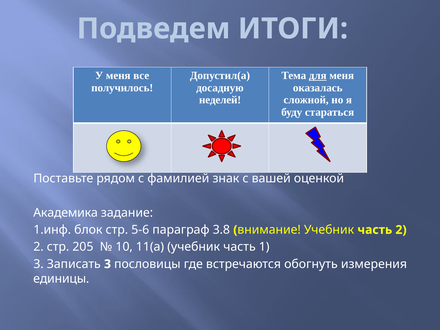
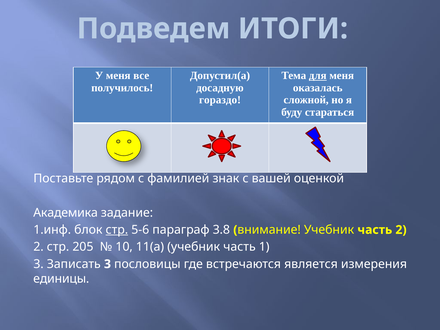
неделей: неделей -> гораздо (220, 100)
стр underline: none -> present (117, 230)
обогнуть: обогнуть -> является (311, 264)
